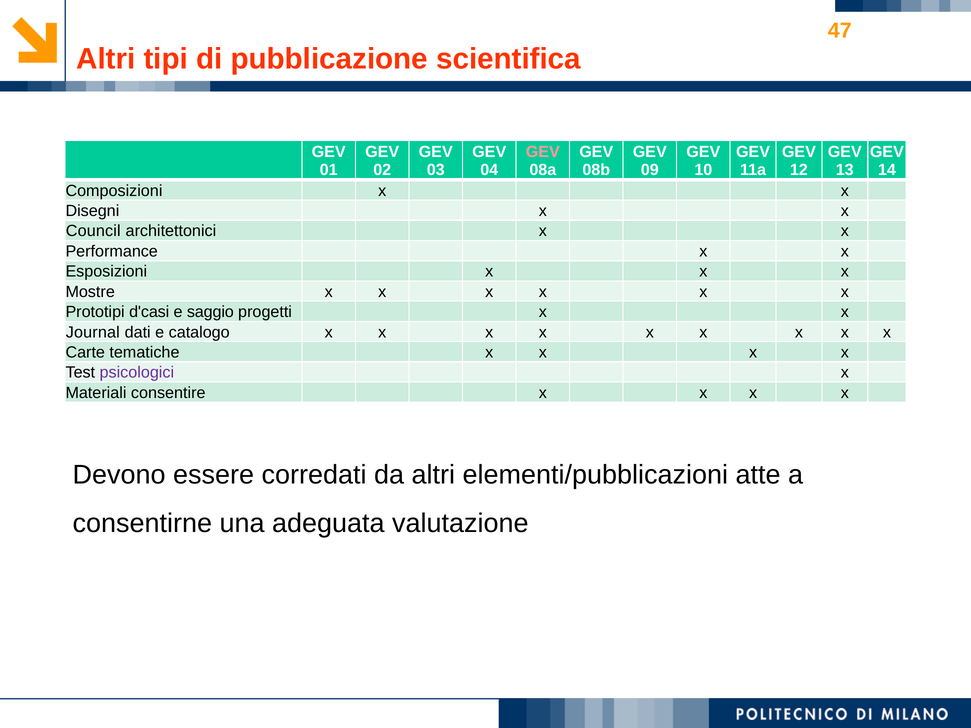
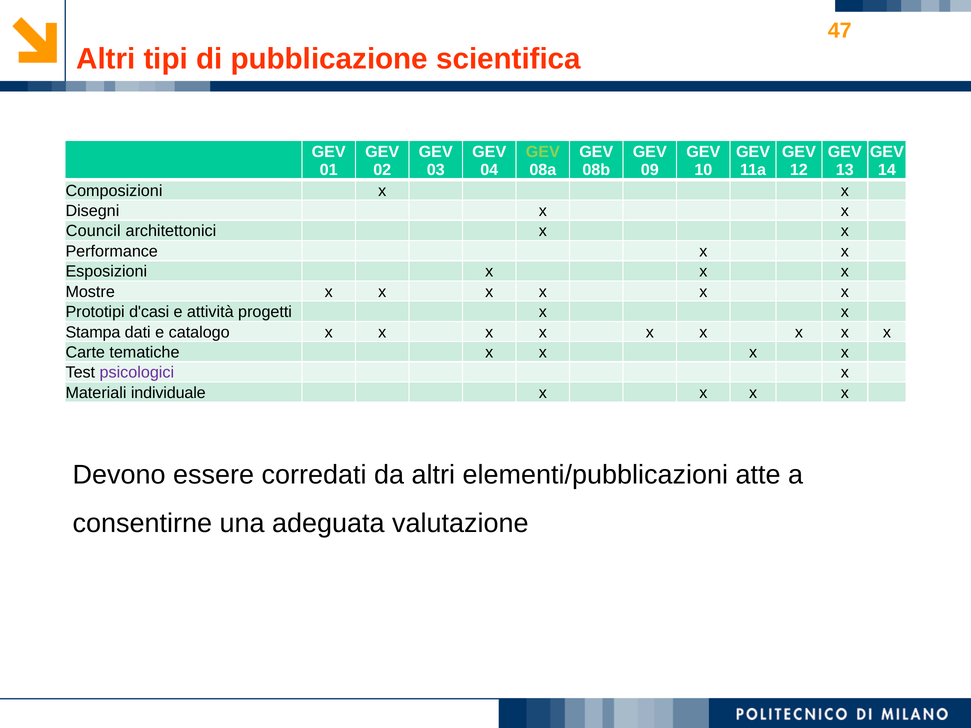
GEV colour: pink -> light green (543, 152)
saggio: saggio -> attività (210, 312)
Journal: Journal -> Stampa (93, 332)
consentire: consentire -> individuale (168, 393)
